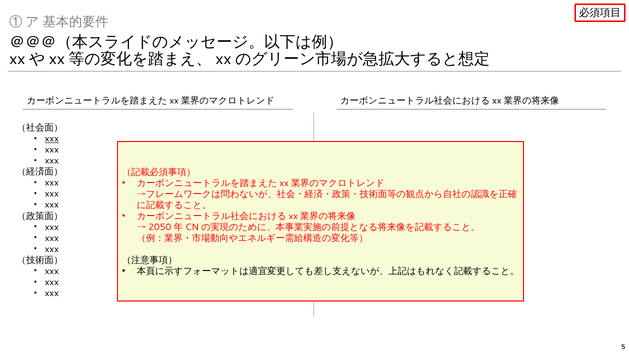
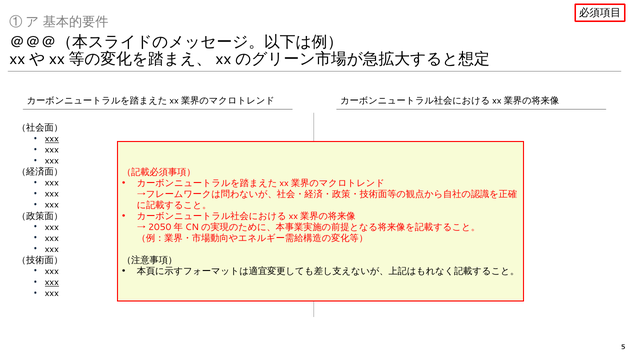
xxx underline: none -> present (52, 282)
